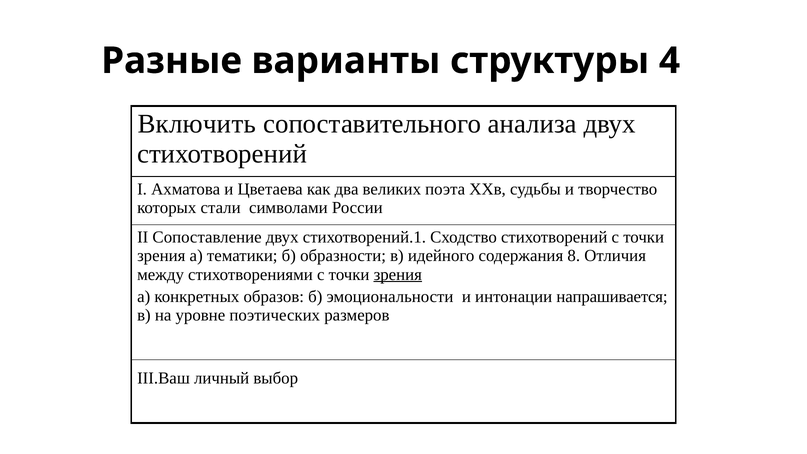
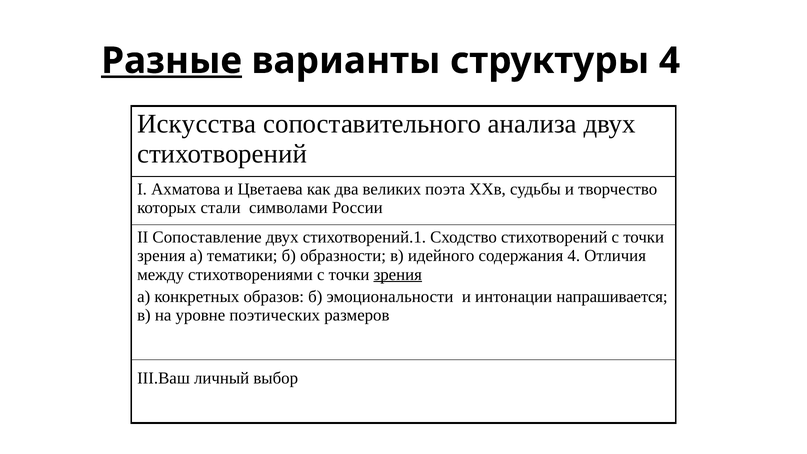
Разные underline: none -> present (172, 61)
Включить: Включить -> Искусства (197, 124)
содержания 8: 8 -> 4 (574, 256)
